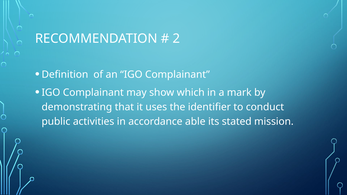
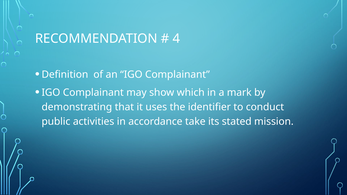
2: 2 -> 4 (176, 39)
able: able -> take (195, 122)
